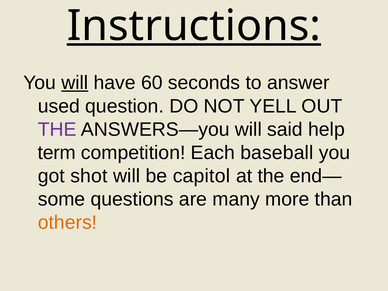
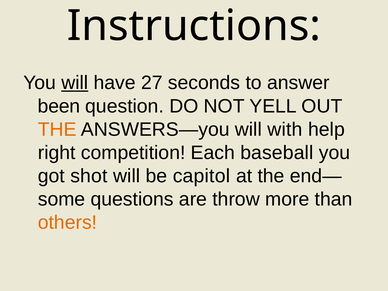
Instructions underline: present -> none (194, 26)
60: 60 -> 27 (152, 83)
used: used -> been (59, 106)
THE colour: purple -> orange (57, 129)
said: said -> with (285, 129)
term: term -> right (57, 153)
many: many -> throw (236, 199)
